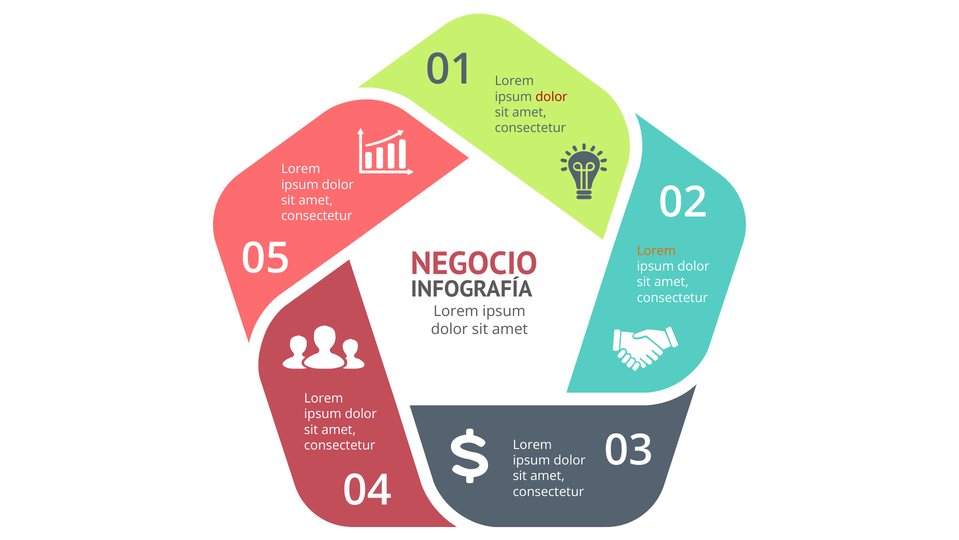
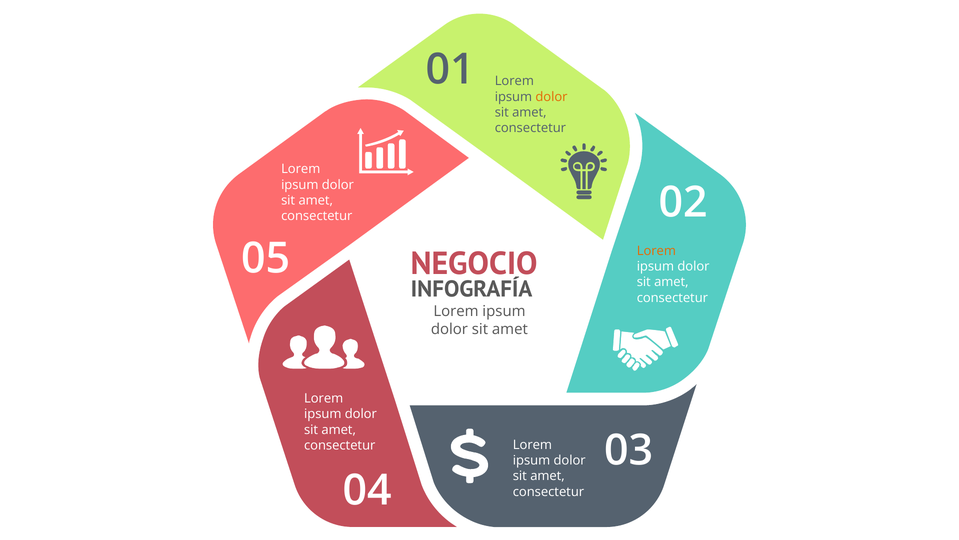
dolor colour: red -> orange (551, 97)
